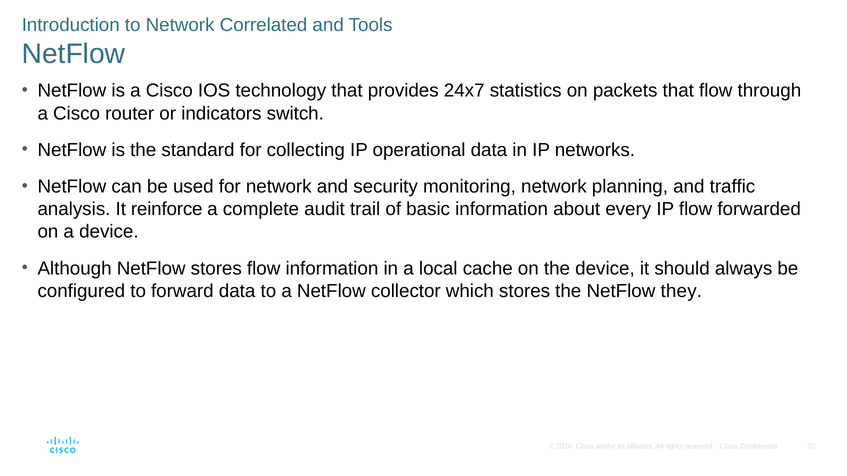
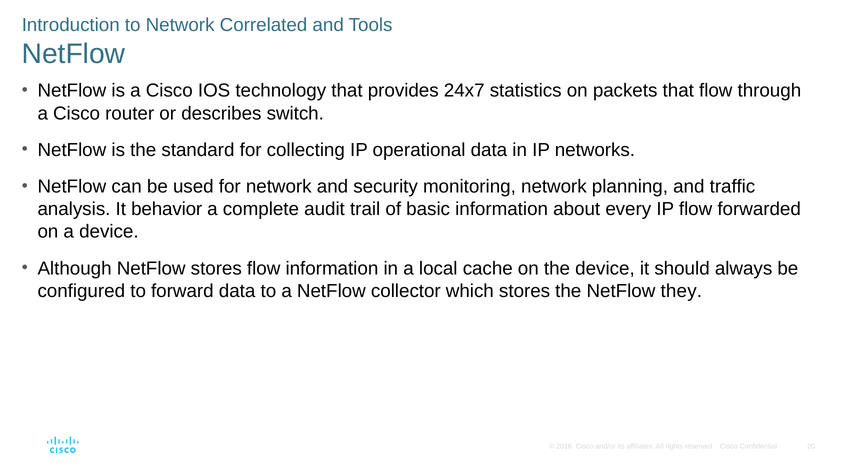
indicators: indicators -> describes (221, 113)
reinforce: reinforce -> behavior (167, 209)
